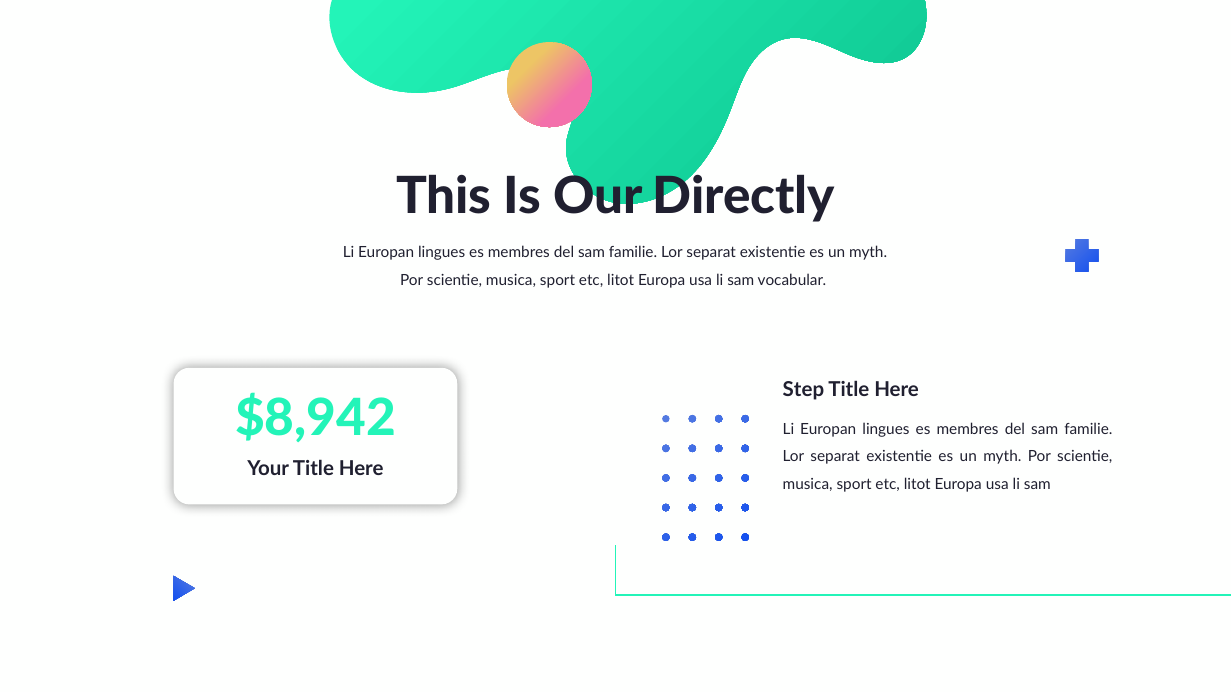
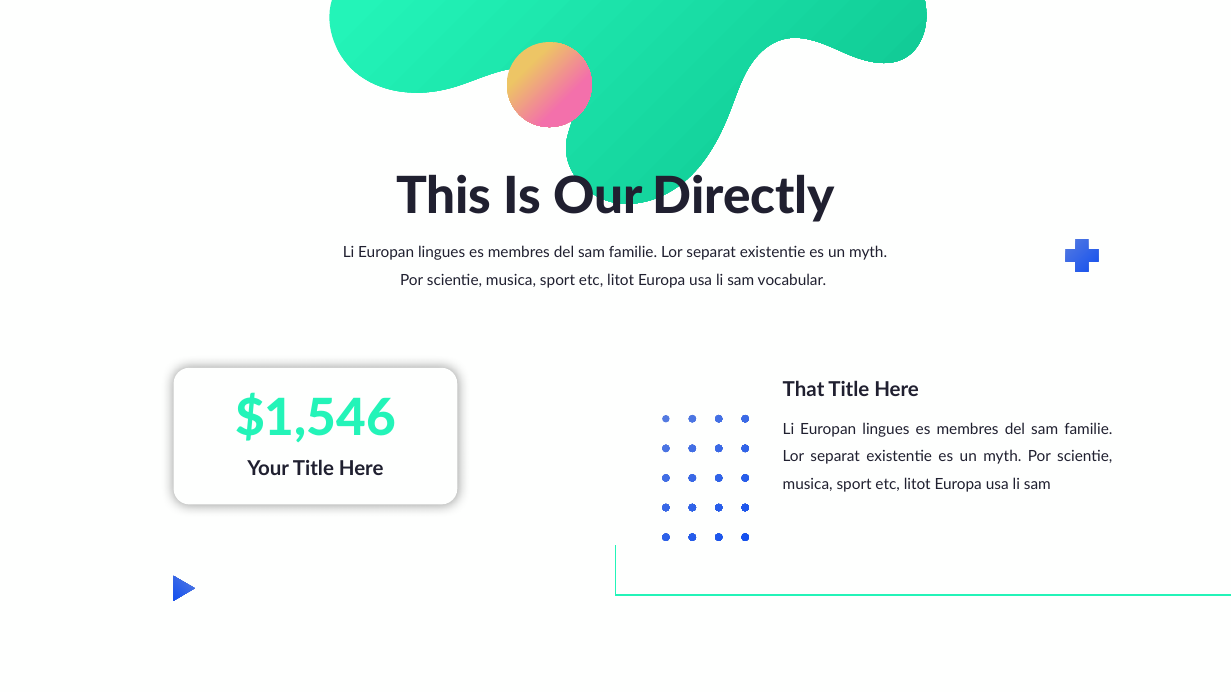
Step: Step -> That (804, 390)
$8,942: $8,942 -> $1,546 (316, 419)
